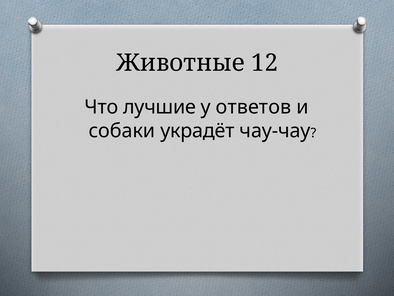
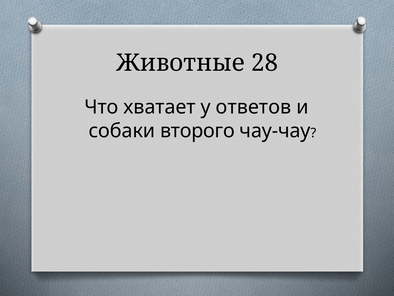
12: 12 -> 28 (265, 63)
лучшие: лучшие -> хватает (159, 107)
украдёт: украдёт -> второго (197, 131)
